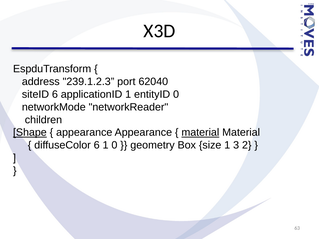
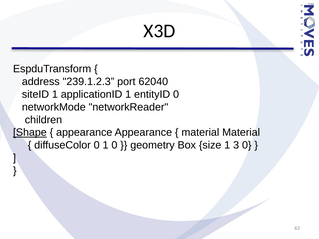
siteID 6: 6 -> 1 (55, 94)
material underline: present -> none (200, 133)
diffuseColor 6: 6 -> 0 (97, 145)
3 2: 2 -> 0 (247, 145)
